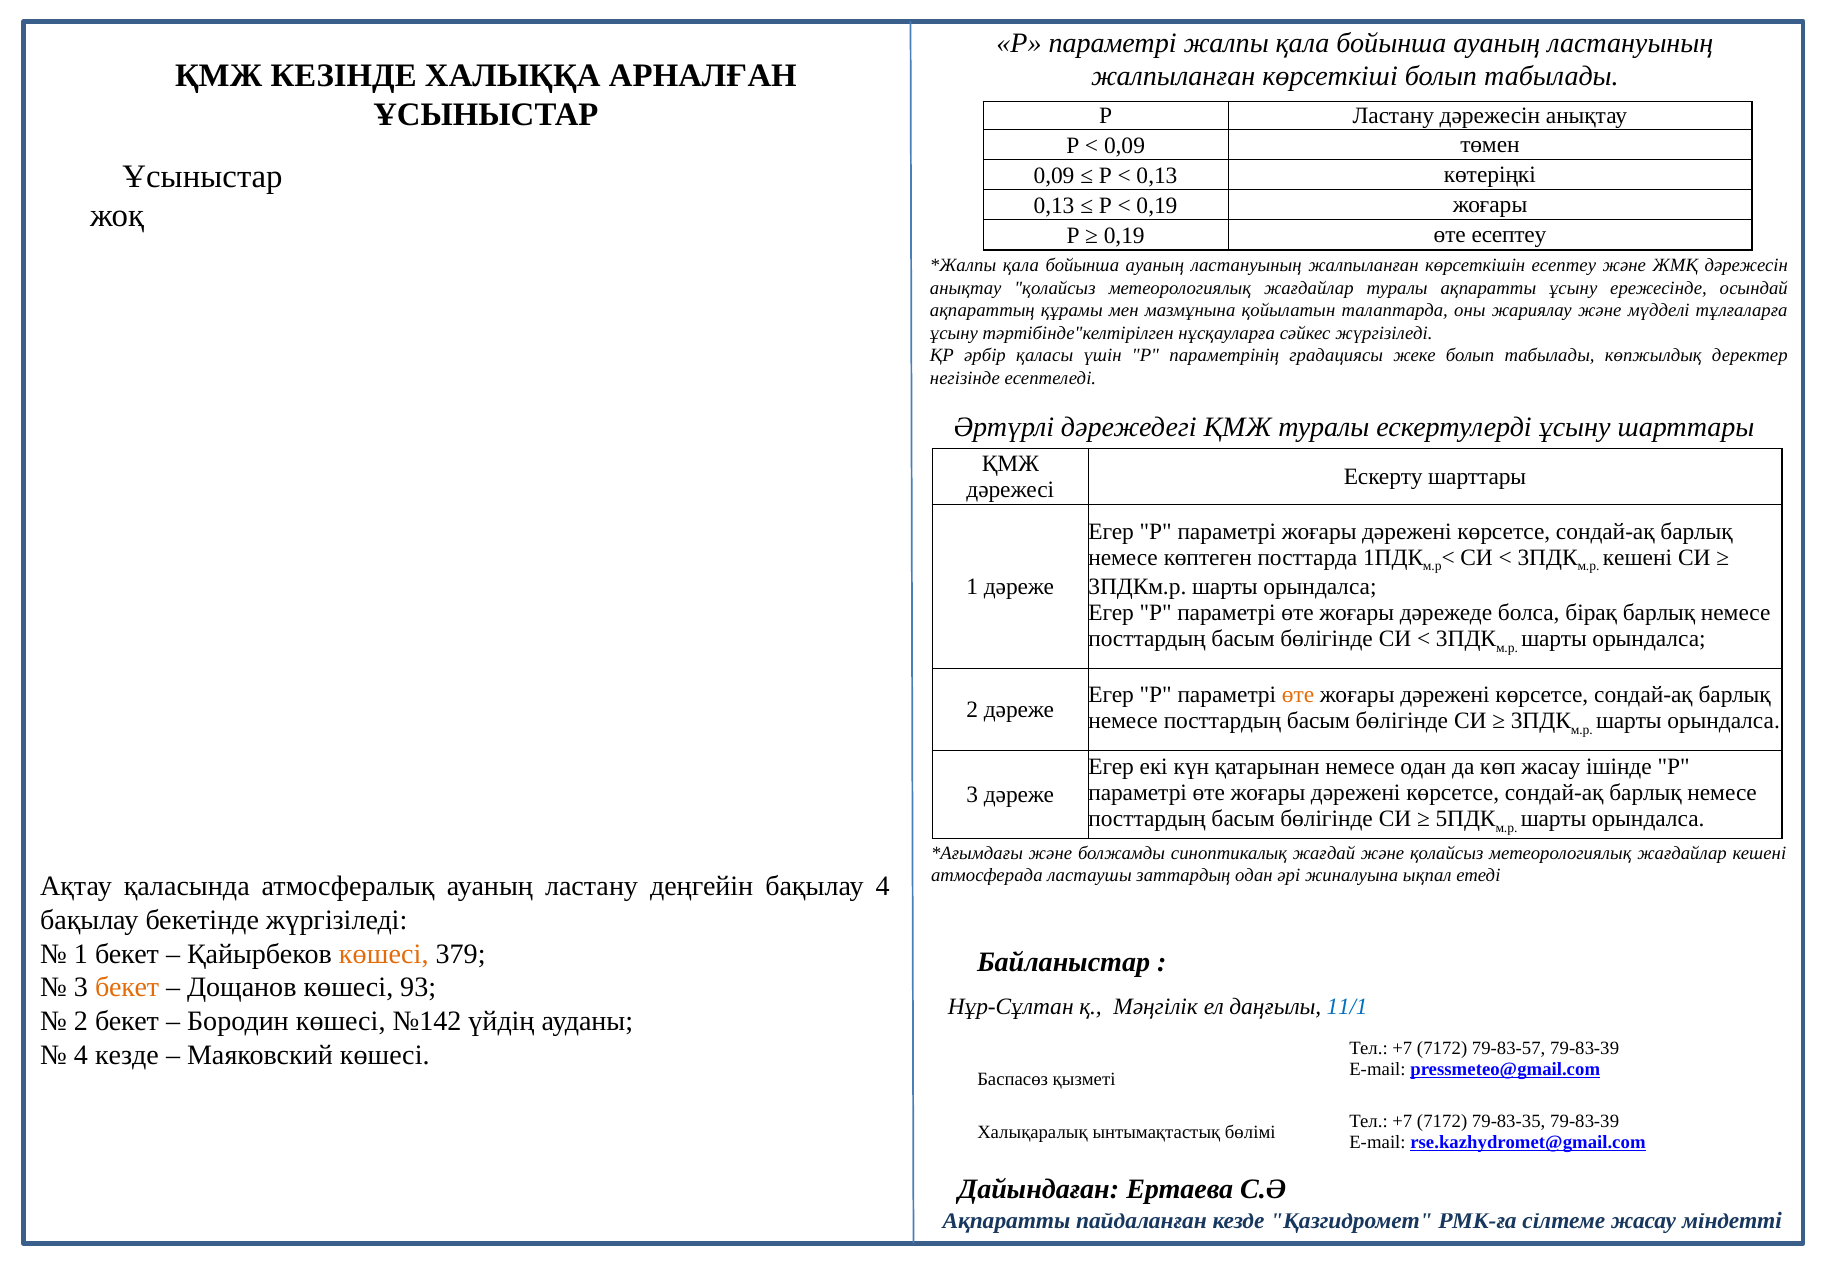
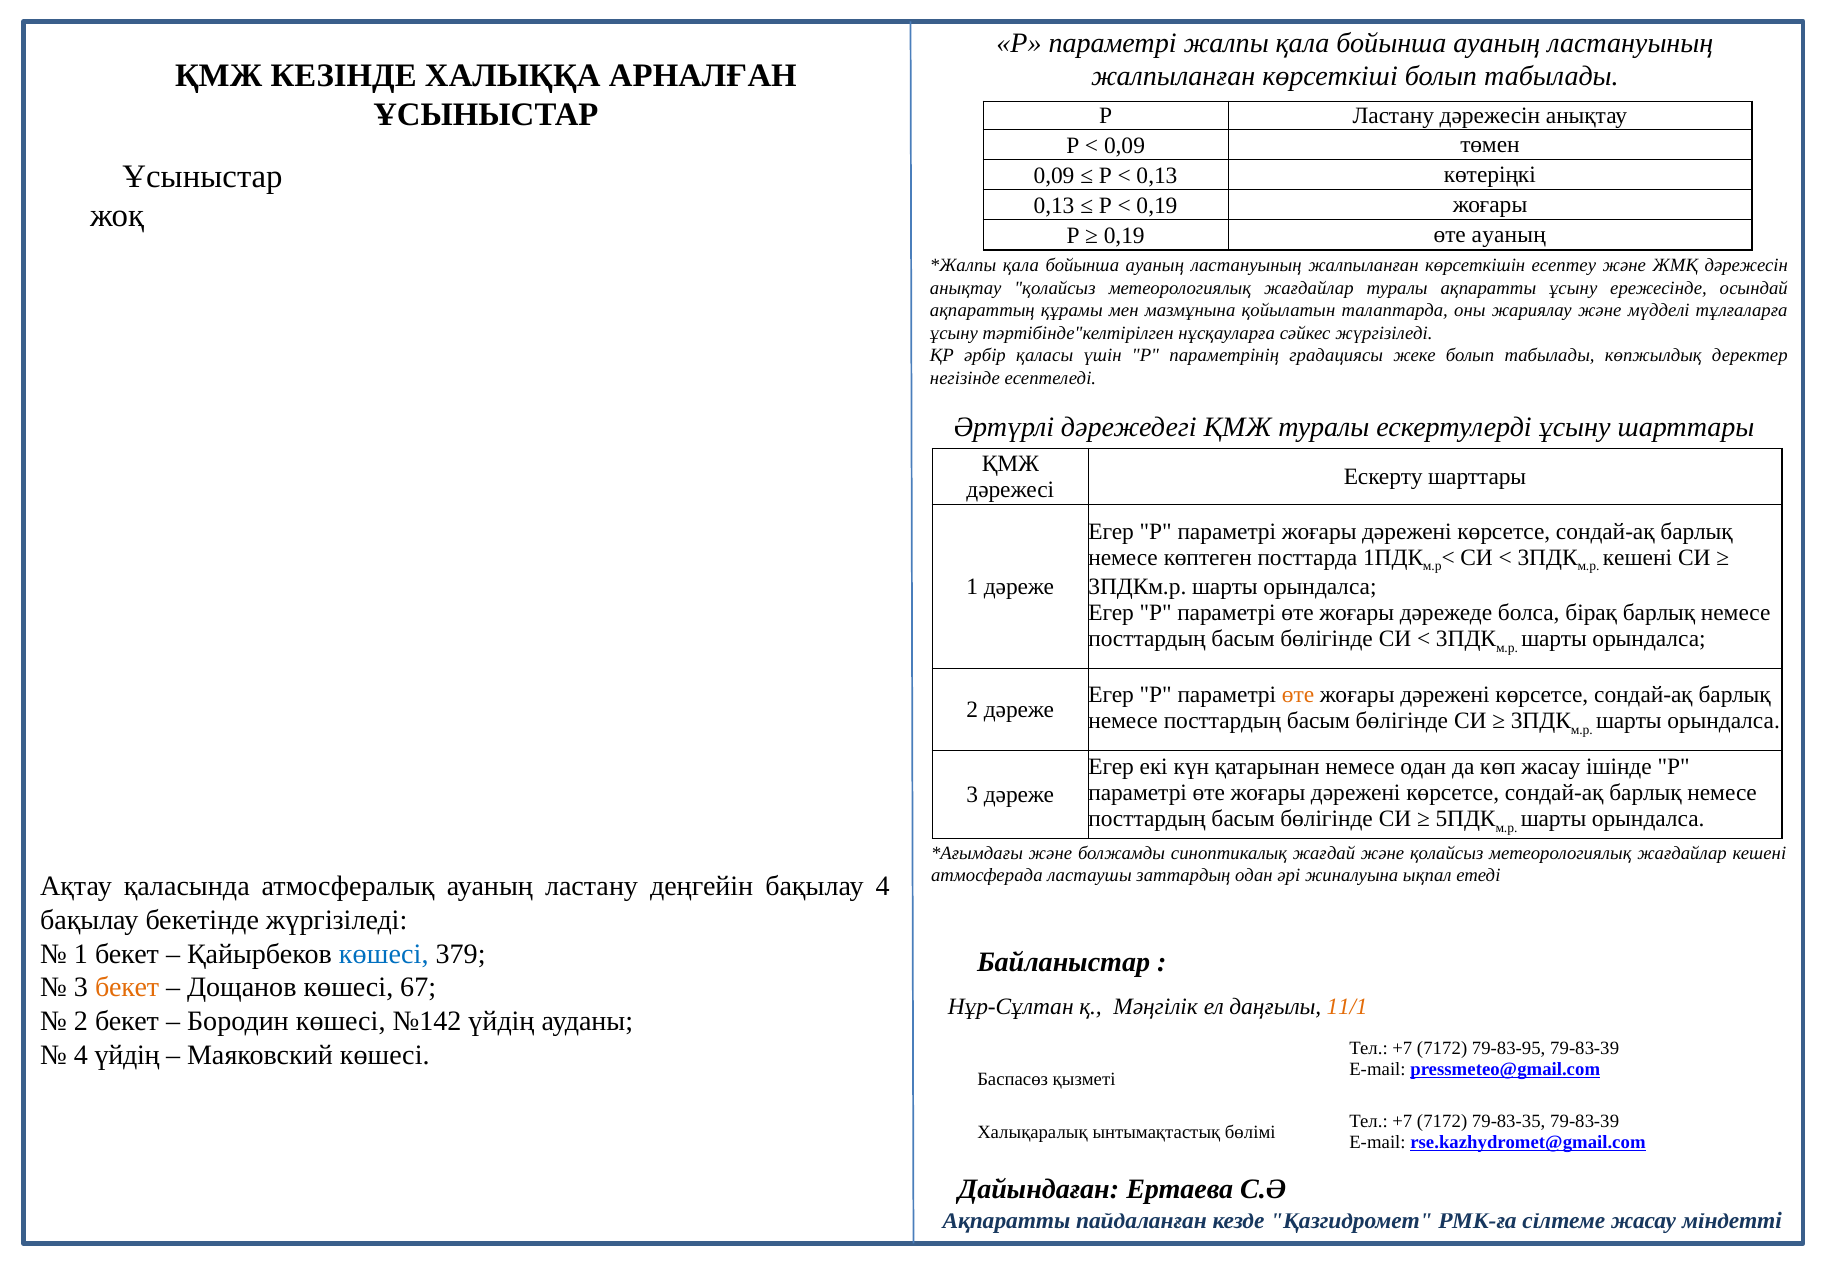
өте есептеу: есептеу -> ауаның (1509, 235)
көшесі colour: orange -> blue (384, 954)
93: 93 -> 67 (418, 988)
11/1 colour: blue -> orange (1347, 1007)
79-83-57: 79-83-57 -> 79-83-95 (1509, 1048)
4 кезде: кезде -> үйдің (127, 1055)
